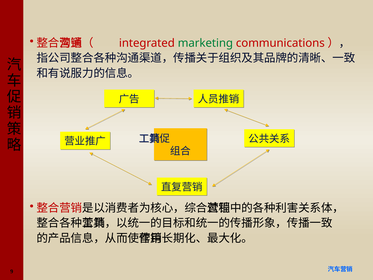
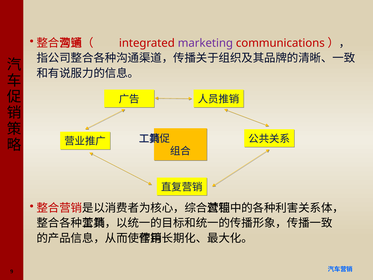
marketing colour: green -> purple (205, 43)
